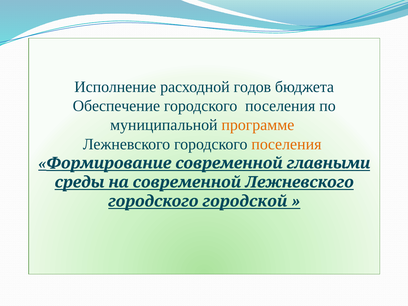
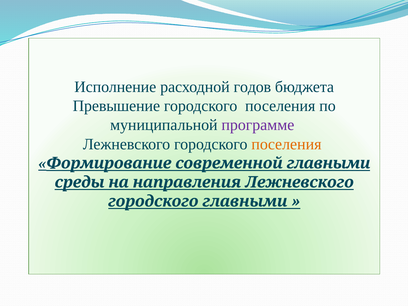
Обеспечение: Обеспечение -> Превышение (116, 106)
программе colour: orange -> purple (258, 125)
на современной: современной -> направления (187, 182)
городского городской: городской -> главными (245, 201)
